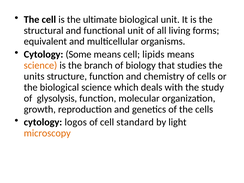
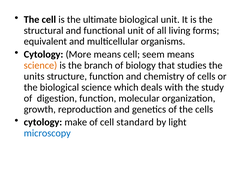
Some: Some -> More (78, 54)
lipids: lipids -> seem (153, 54)
glysolysis: glysolysis -> digestion (57, 98)
logos: logos -> make (76, 122)
microscopy colour: orange -> blue (47, 133)
